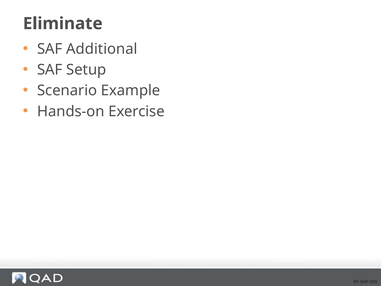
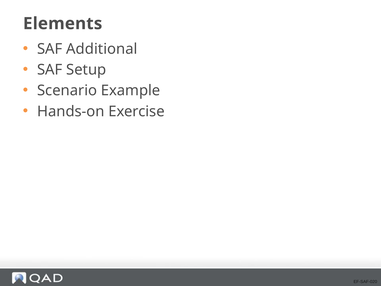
Eliminate: Eliminate -> Elements (63, 24)
